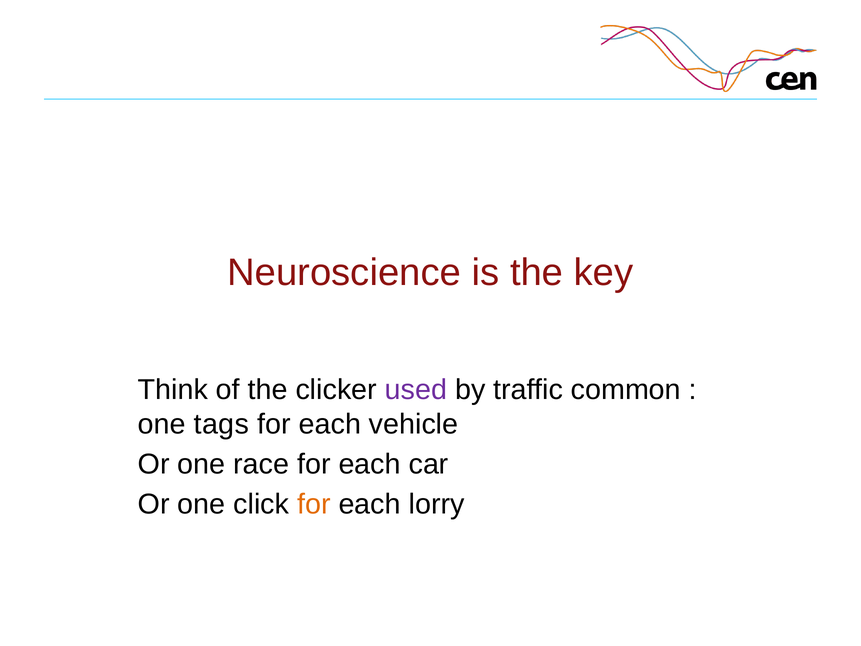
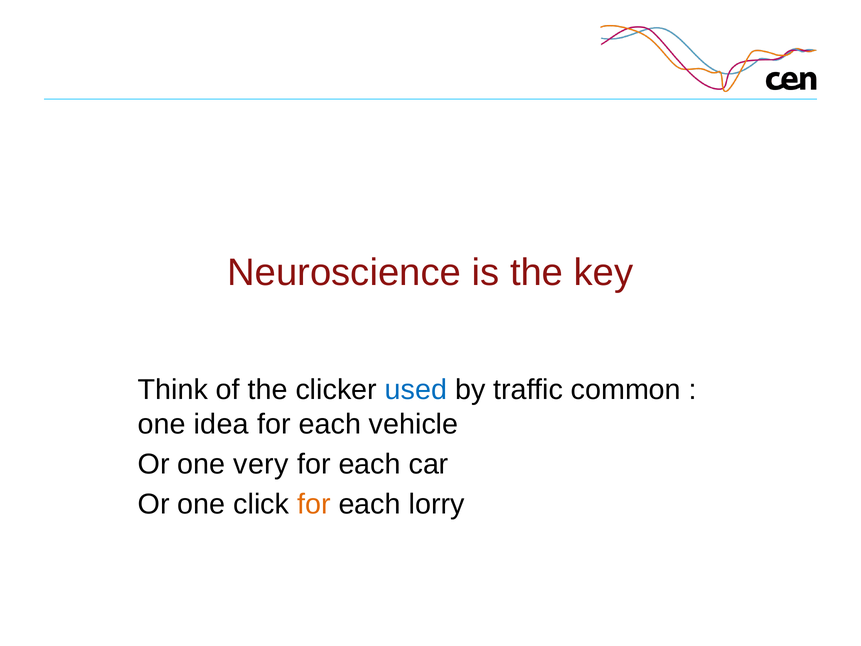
used colour: purple -> blue (416, 389)
tags: tags -> idea (221, 424)
race: race -> very (261, 464)
